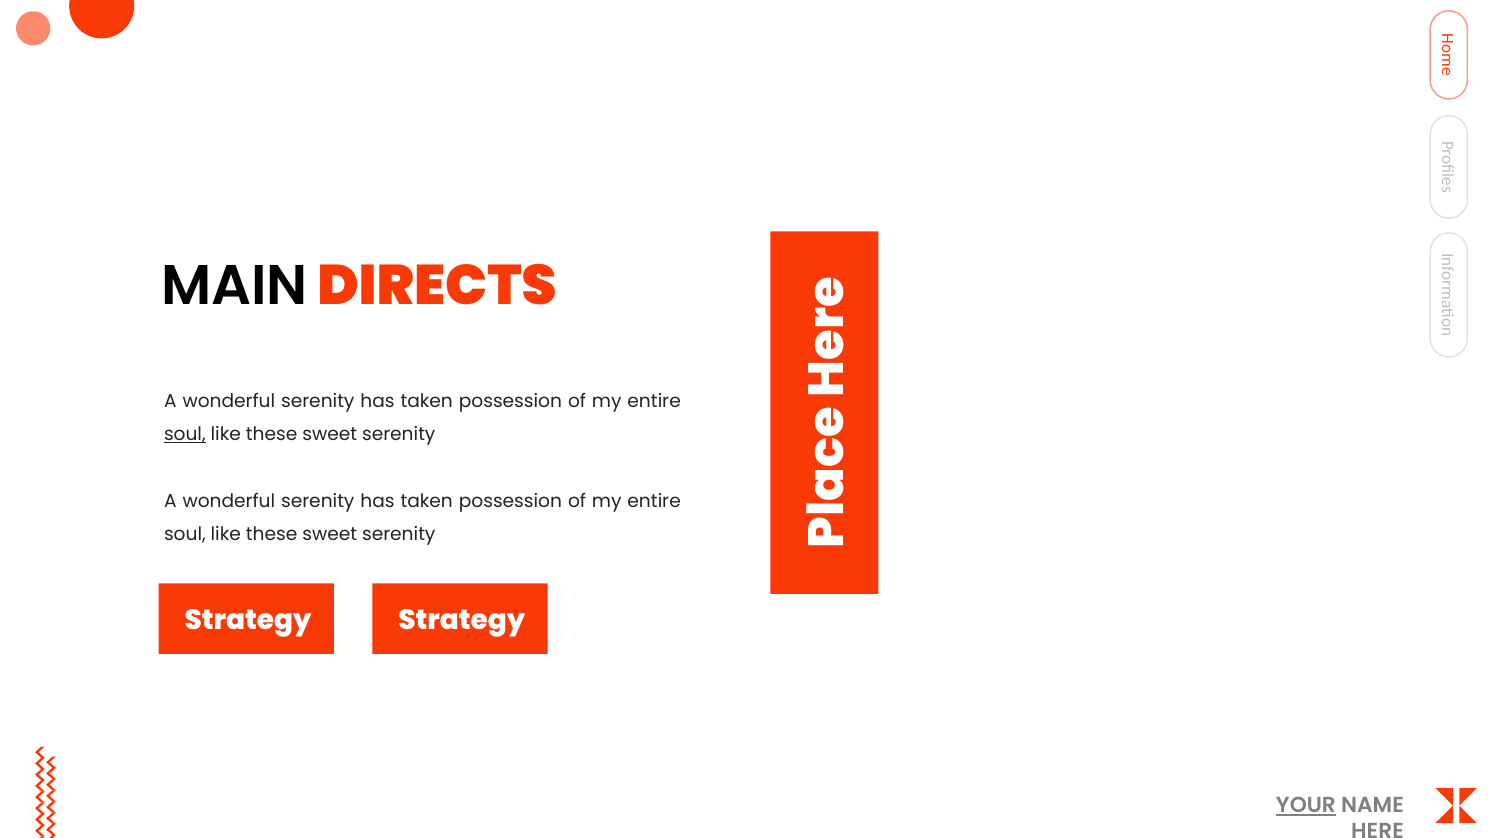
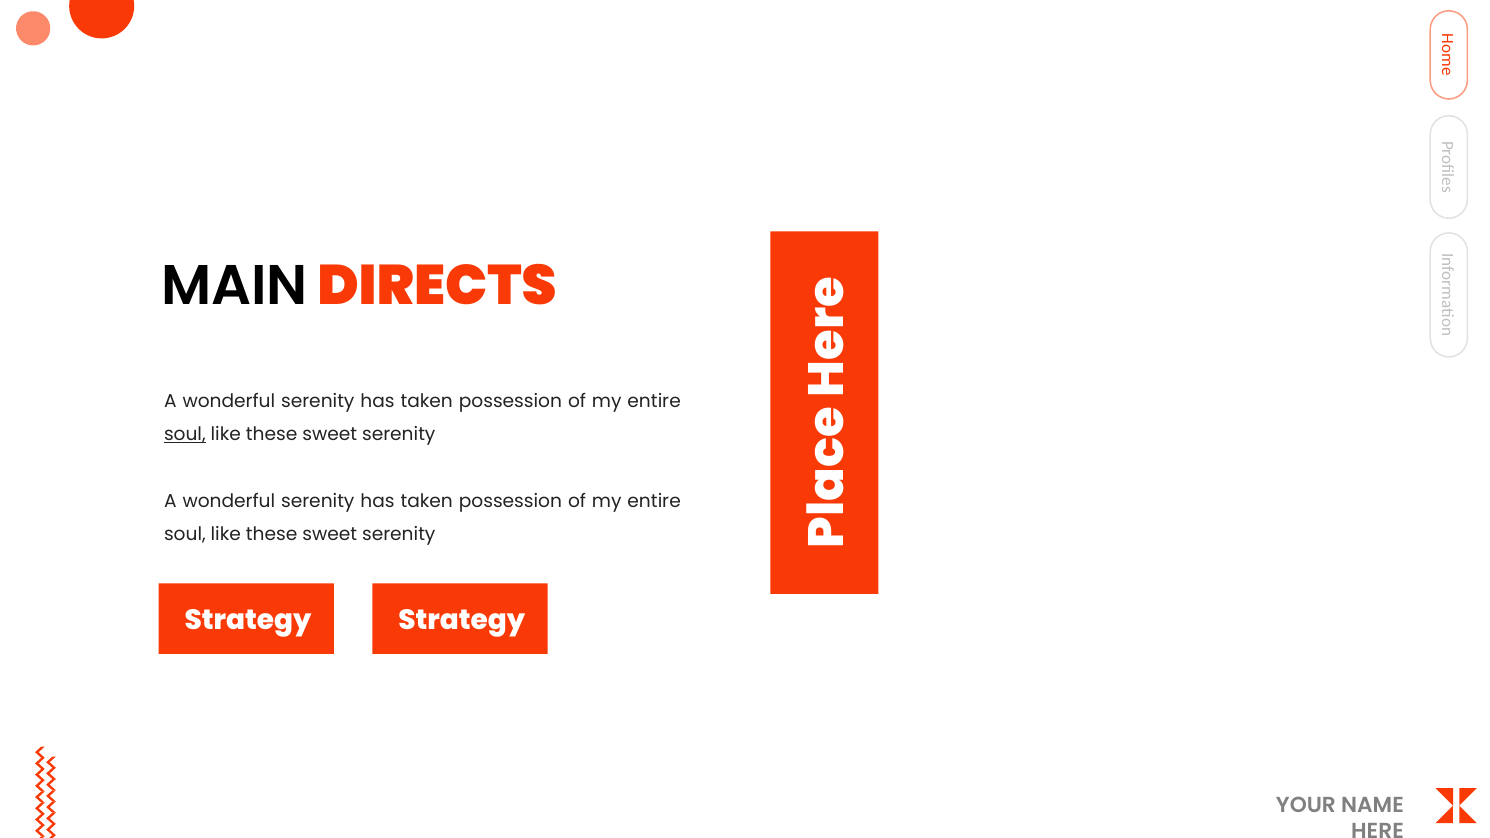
YOUR underline: present -> none (1306, 806)
